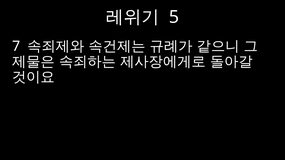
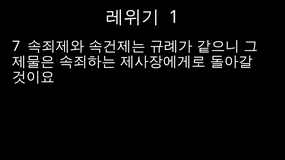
5: 5 -> 1 (174, 17)
